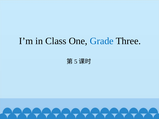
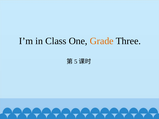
Grade colour: blue -> orange (102, 41)
